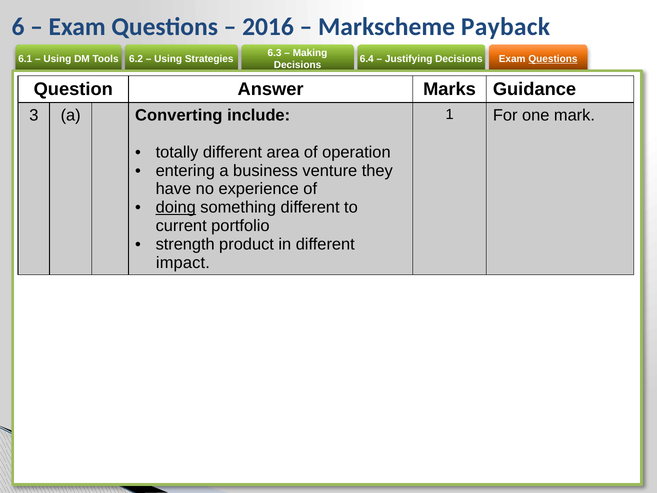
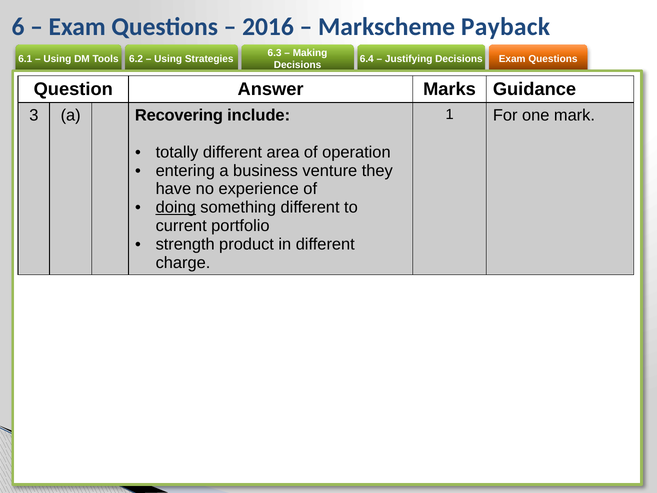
Questions underline: present -> none (553, 59)
Converting: Converting -> Recovering (179, 115)
impact: impact -> charge (183, 262)
